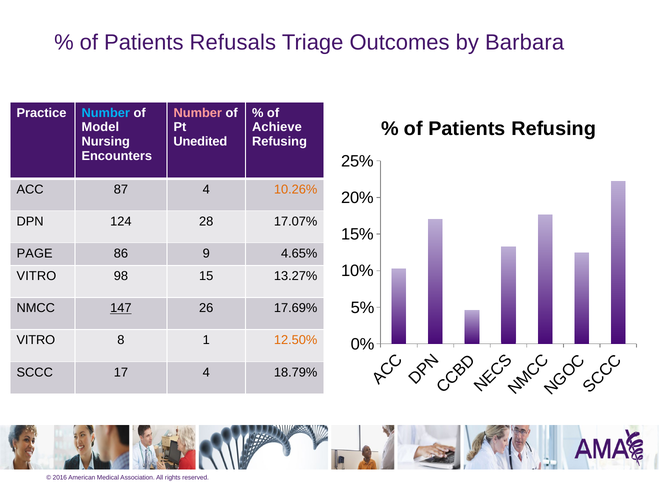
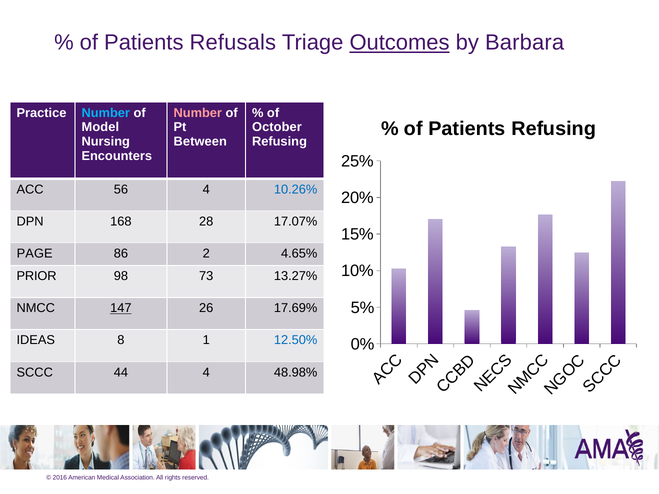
Outcomes underline: none -> present (400, 43)
Achieve: Achieve -> October (277, 127)
Unedited: Unedited -> Between (200, 142)
87: 87 -> 56 (121, 189)
10.26% colour: orange -> blue (296, 189)
124: 124 -> 168 (121, 222)
9: 9 -> 2 (206, 254)
VITRO: VITRO -> PRIOR (37, 276)
15: 15 -> 73 (206, 276)
VITRO: VITRO -> IDEAS (36, 340)
12.50% colour: orange -> blue (296, 340)
17: 17 -> 44 (121, 373)
18.79%: 18.79% -> 48.98% (296, 373)
